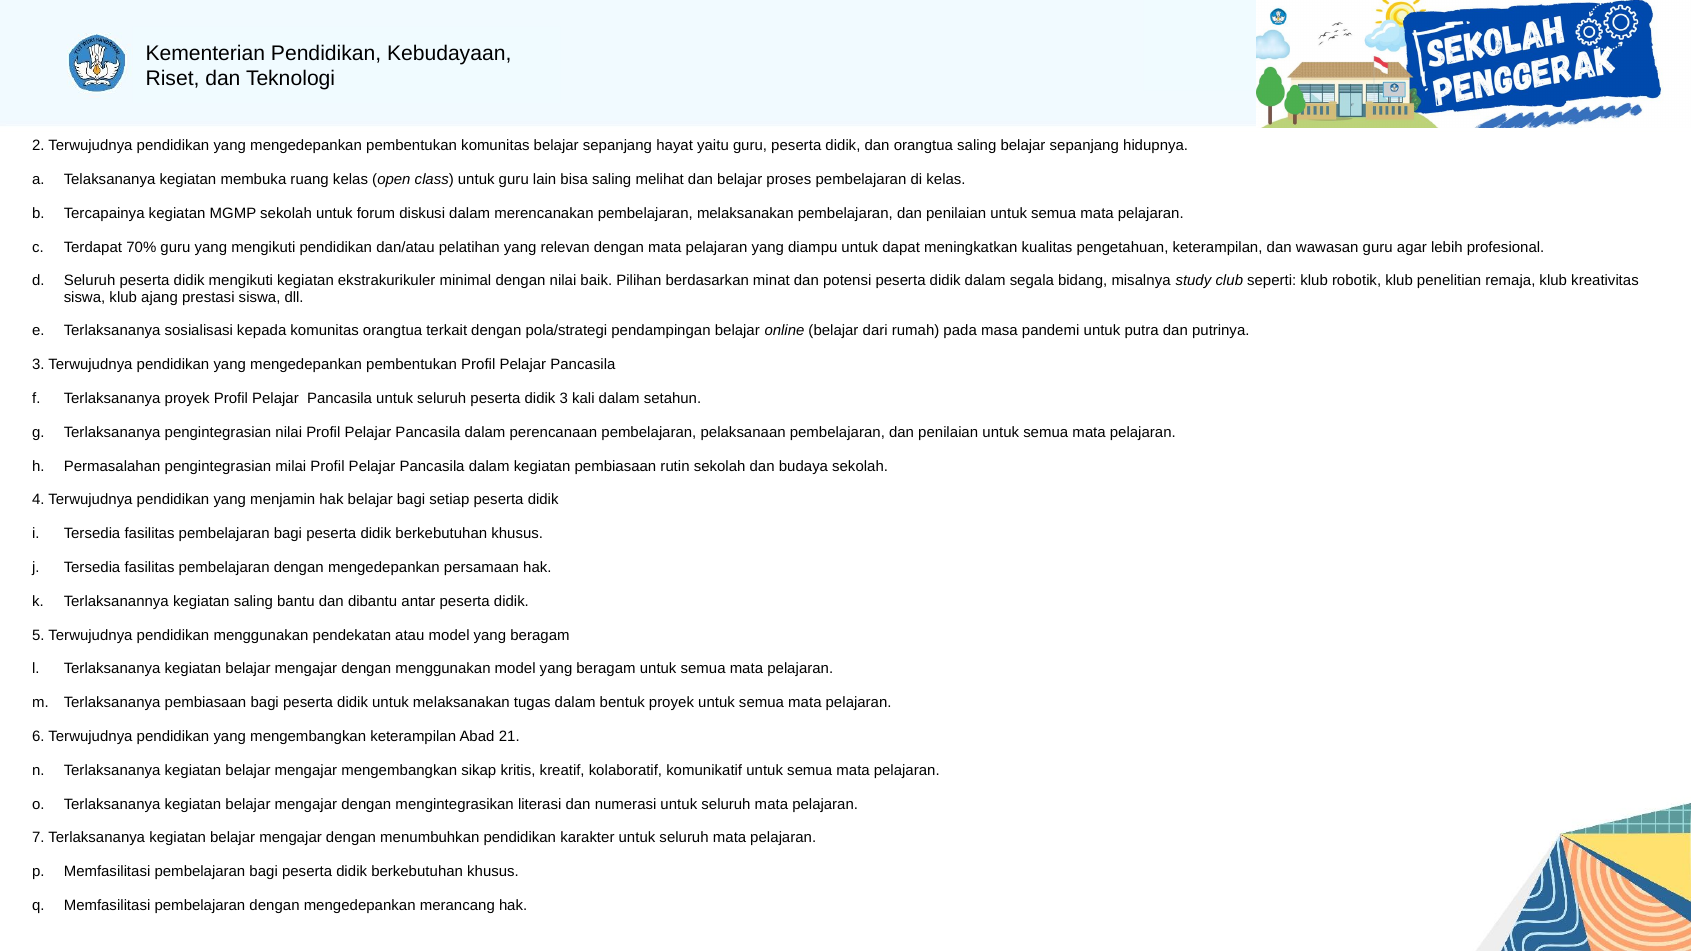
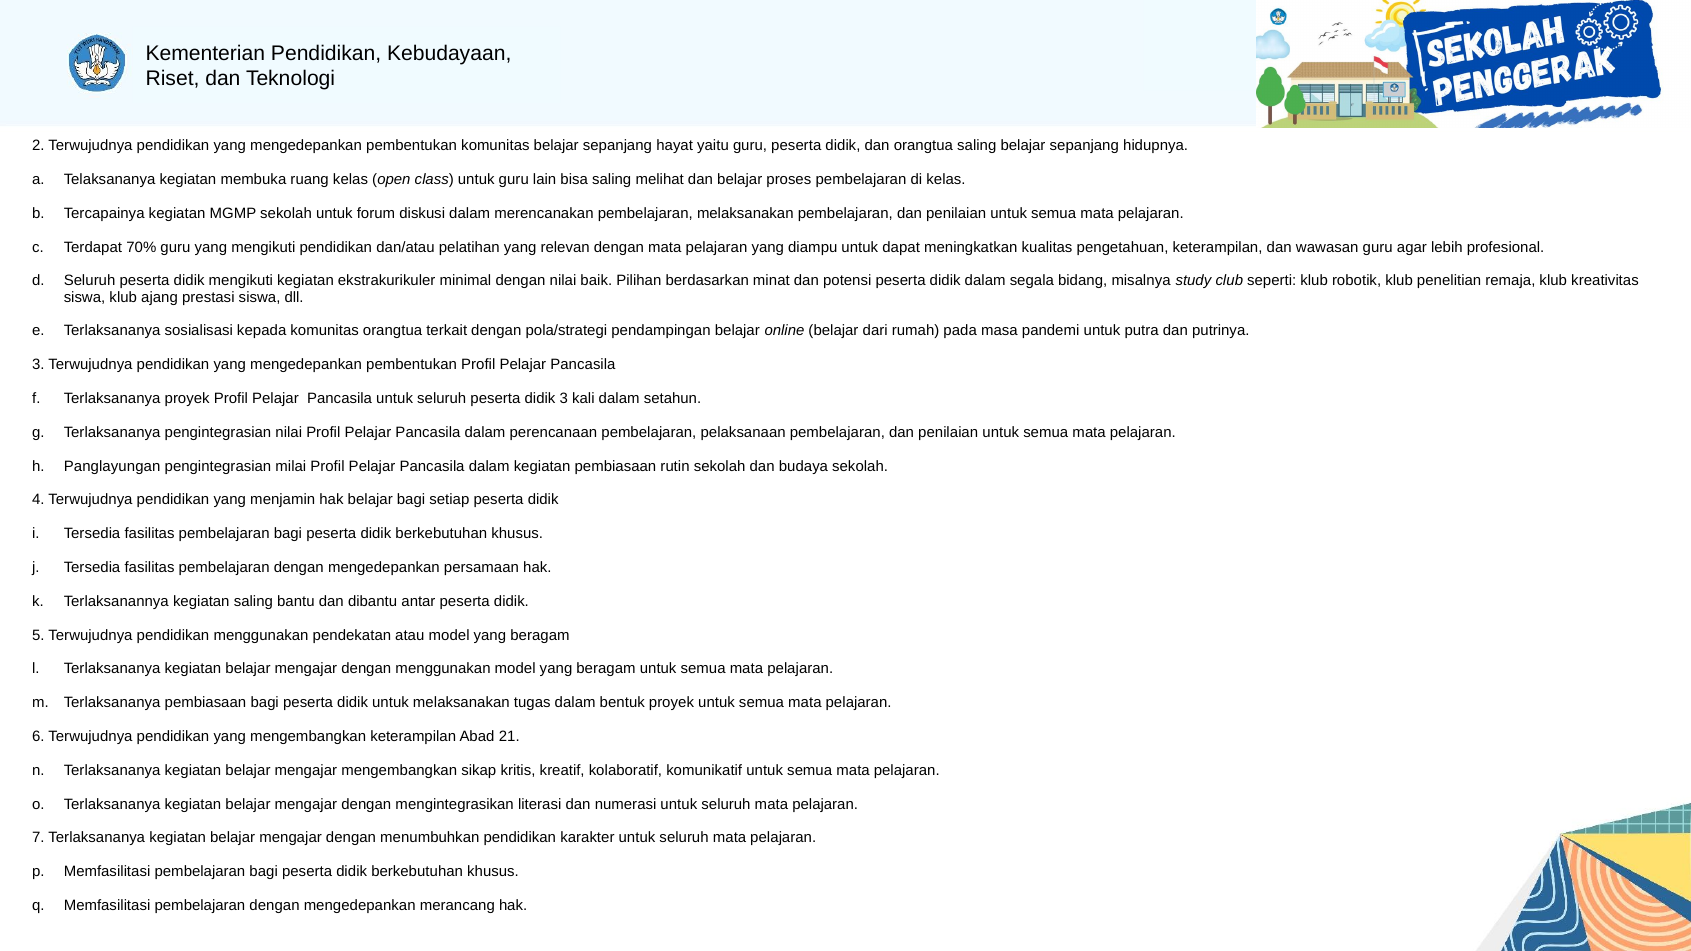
Permasalahan: Permasalahan -> Panglayungan (112, 466)
